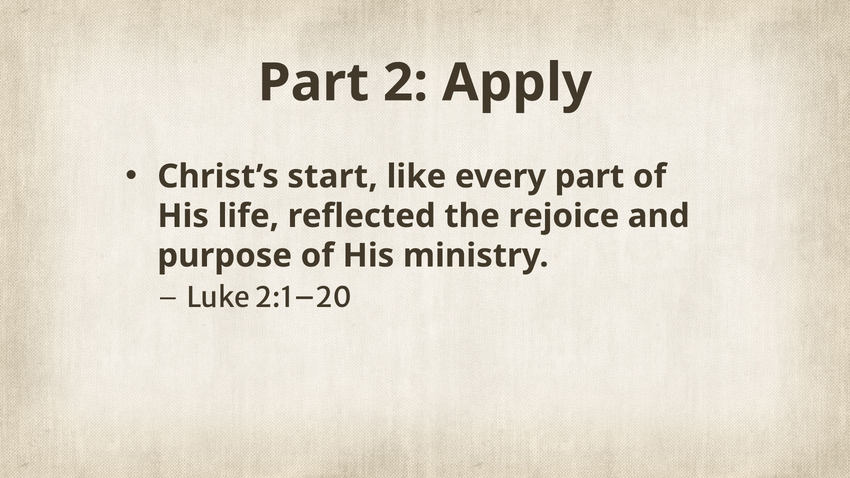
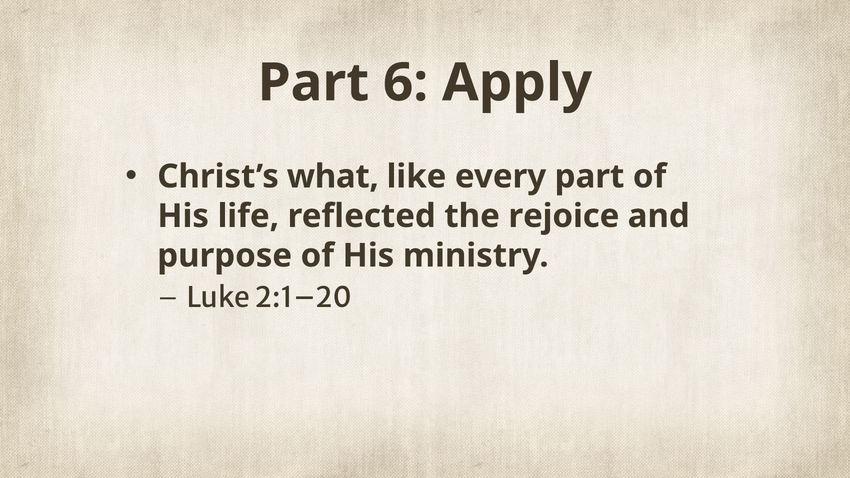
2: 2 -> 6 (406, 83)
start: start -> what (333, 177)
